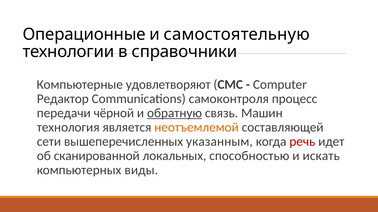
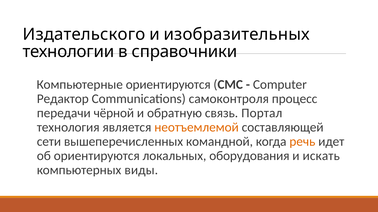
Операционные: Операционные -> Издательского (84, 35)
самостоятельную: самостоятельную -> изобразительных (237, 35)
Компьютерные удовлетворяют: удовлетворяют -> ориентируются (168, 85)
обратную underline: present -> none (175, 113)
Машин: Машин -> Портал (262, 113)
указанным: указанным -> командной (219, 142)
речь colour: red -> orange (302, 142)
об сканированной: сканированной -> ориентируются (97, 156)
способностью: способностью -> оборудования (249, 156)
